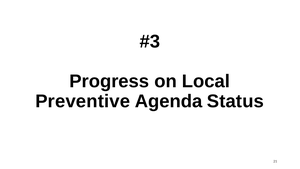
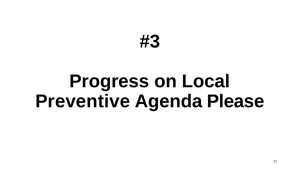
Status: Status -> Please (236, 101)
